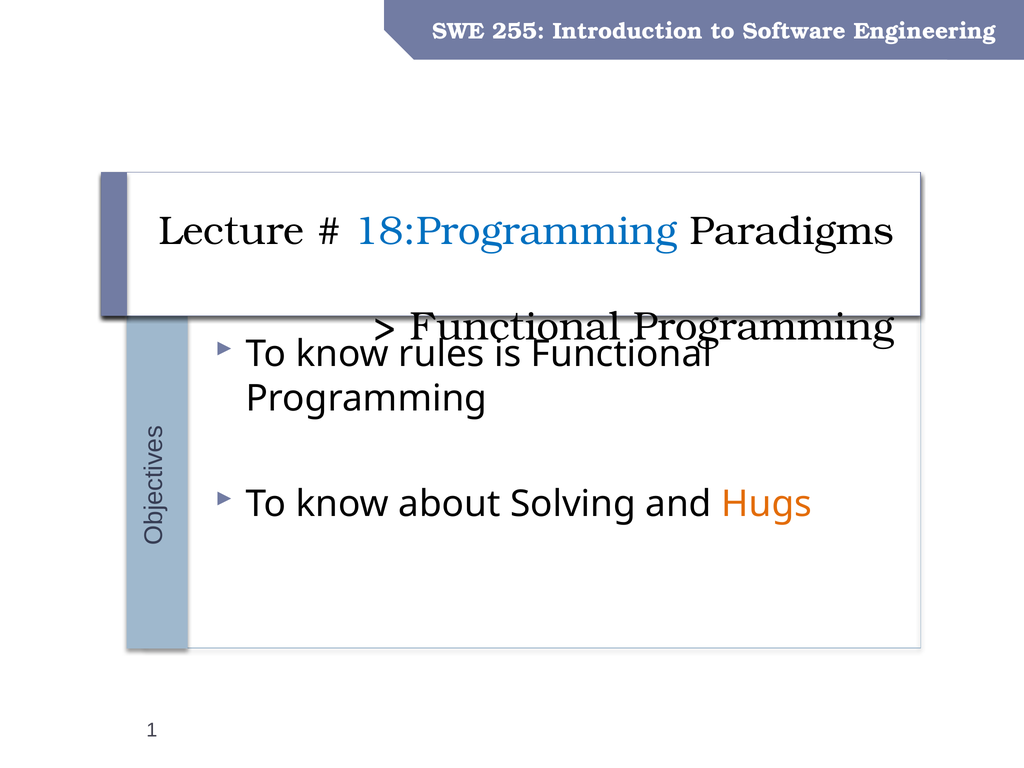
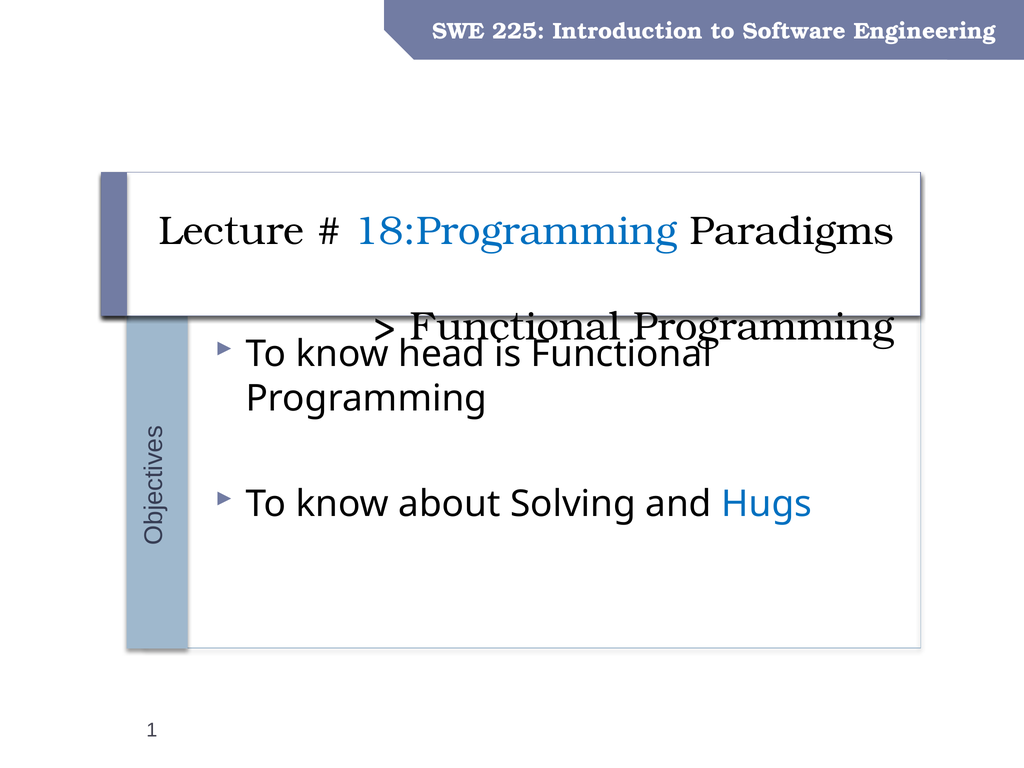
255: 255 -> 225 (519, 31)
rules: rules -> head (442, 354)
Hugs colour: orange -> blue (767, 504)
